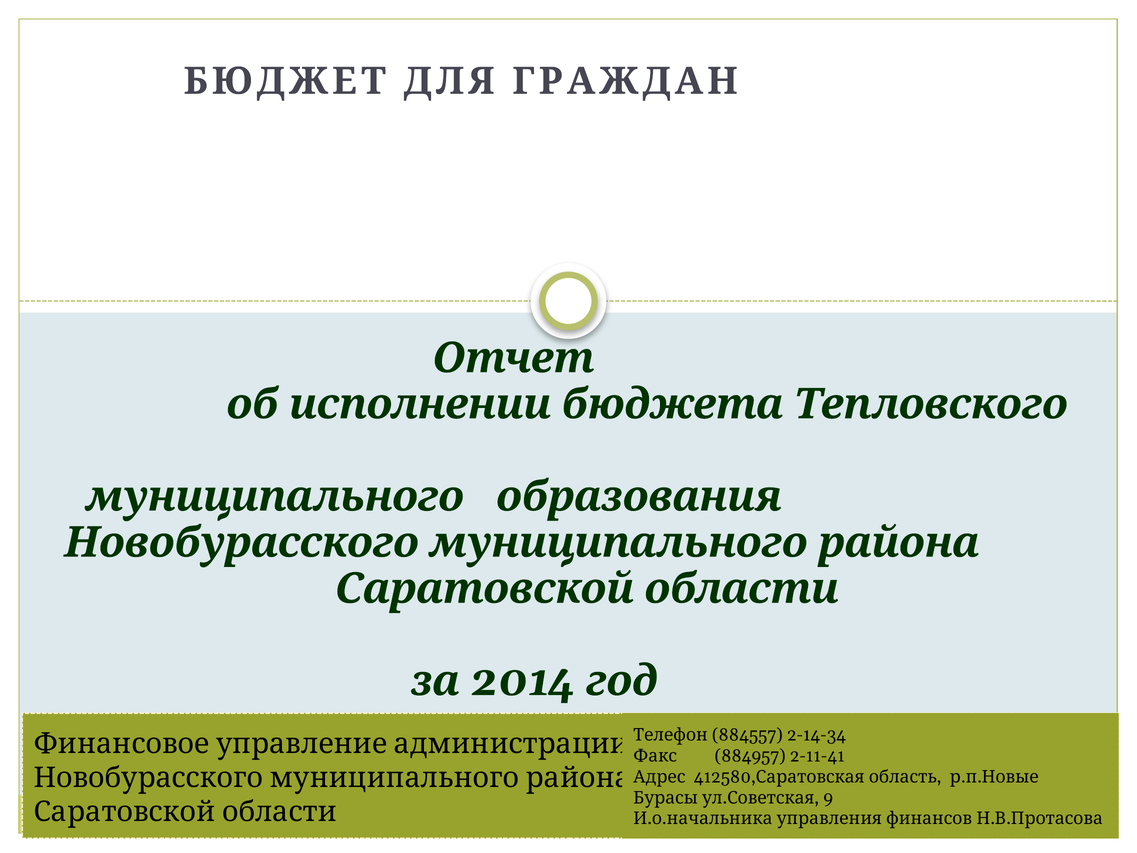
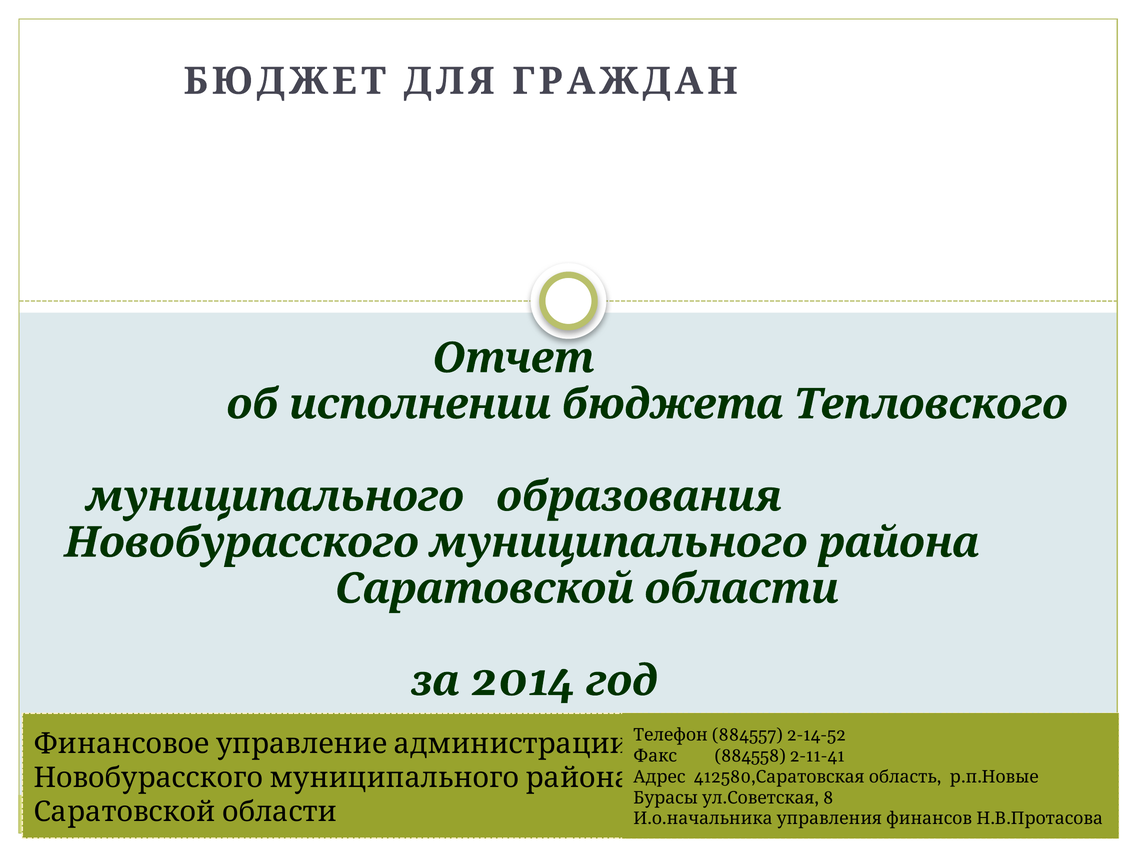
2-14-34: 2-14-34 -> 2-14-52 (816, 735)
884957: 884957 -> 884558 (750, 756)
9: 9 -> 8 (828, 798)
